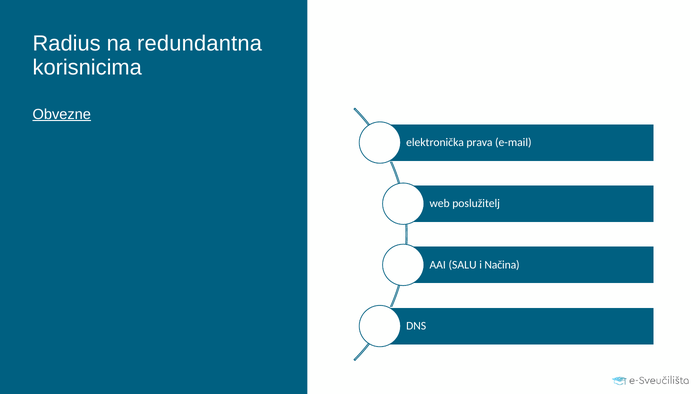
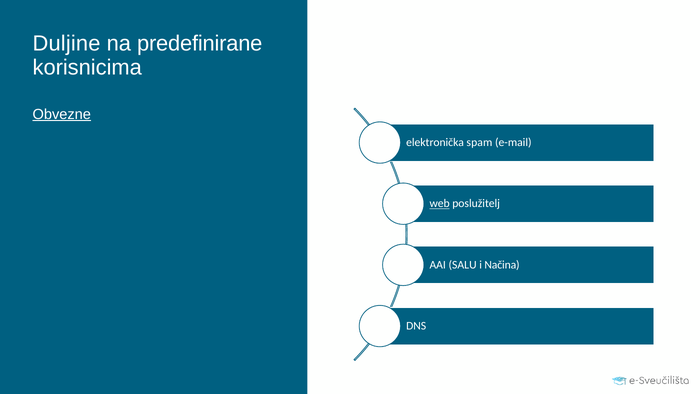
Radius: Radius -> Duljine (67, 44)
redundantna: redundantna -> predefinirane (200, 44)
prava: prava -> spam (479, 142)
web underline: none -> present (440, 204)
